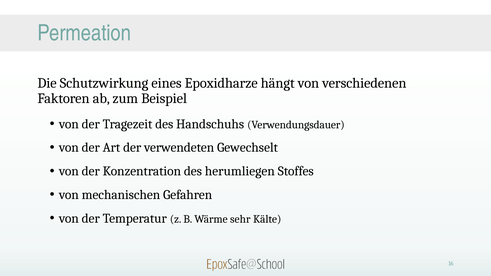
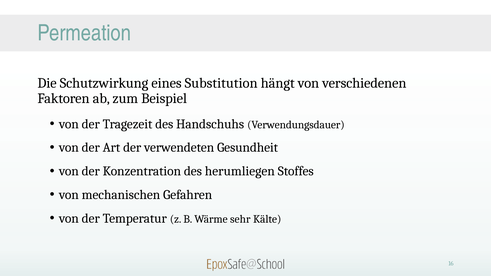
Epoxidharze: Epoxidharze -> Substitution (221, 83)
Gewechselt: Gewechselt -> Gesundheit (248, 148)
